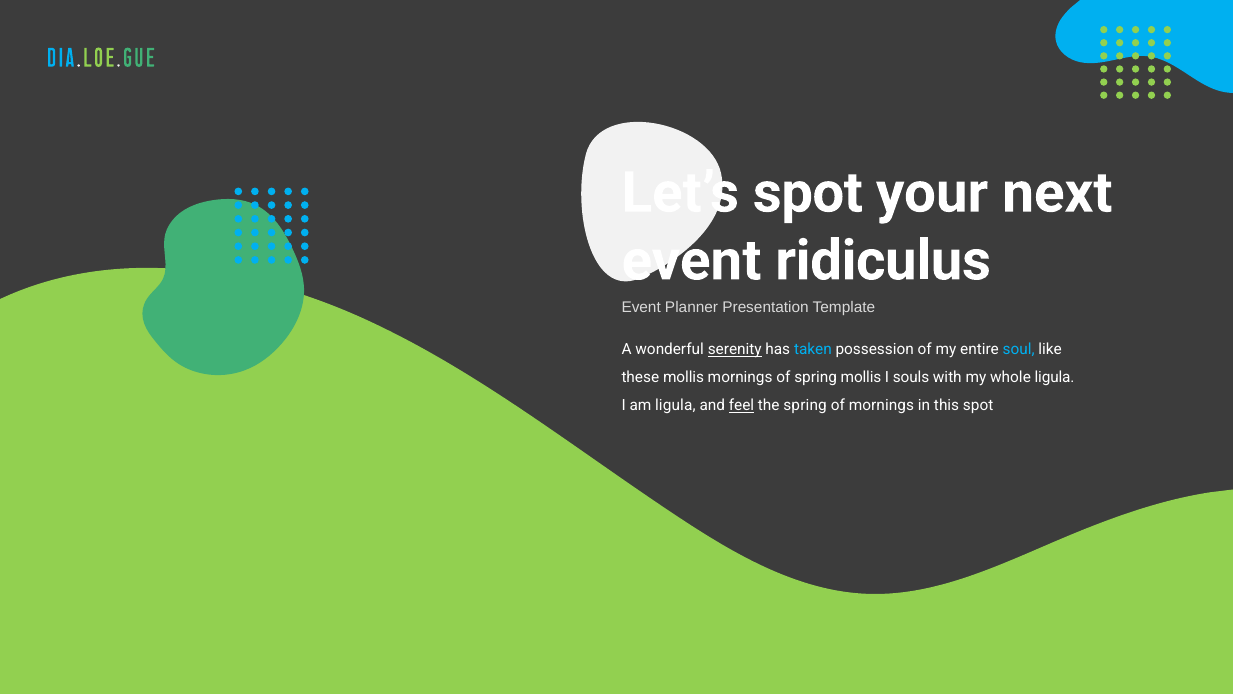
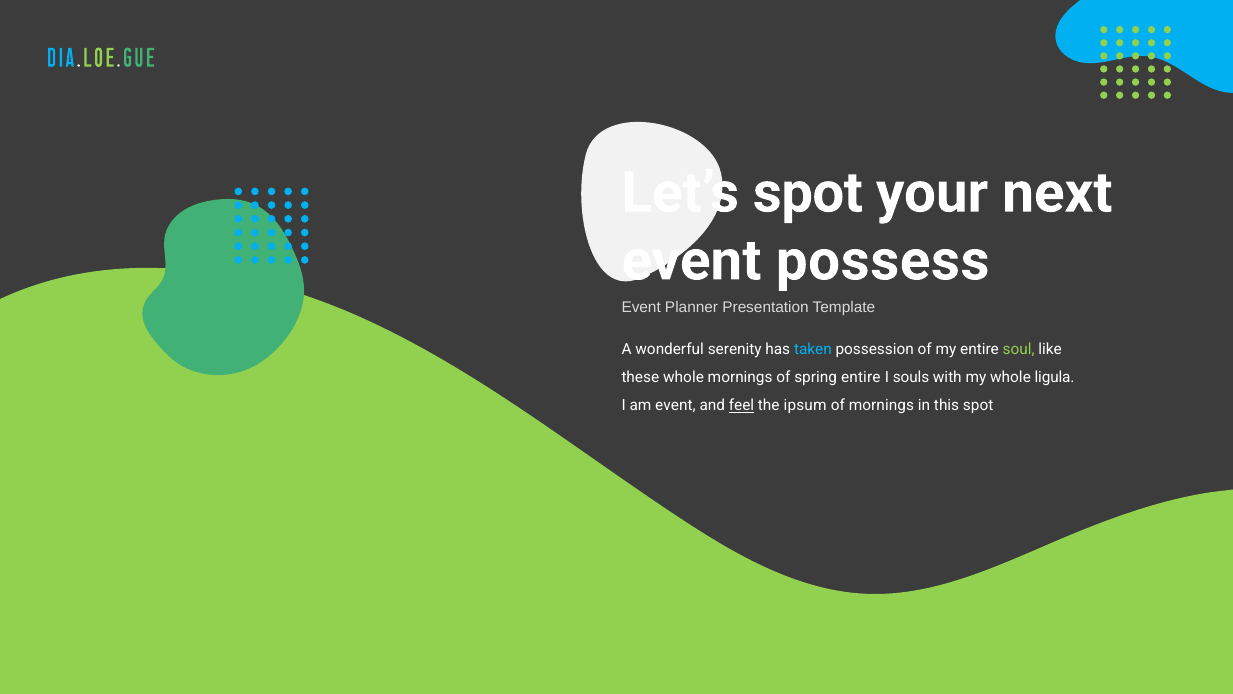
ridiculus: ridiculus -> possess (883, 261)
serenity underline: present -> none (735, 350)
soul colour: light blue -> light green (1019, 350)
these mollis: mollis -> whole (684, 377)
spring mollis: mollis -> entire (861, 377)
am ligula: ligula -> event (675, 405)
the spring: spring -> ipsum (805, 405)
